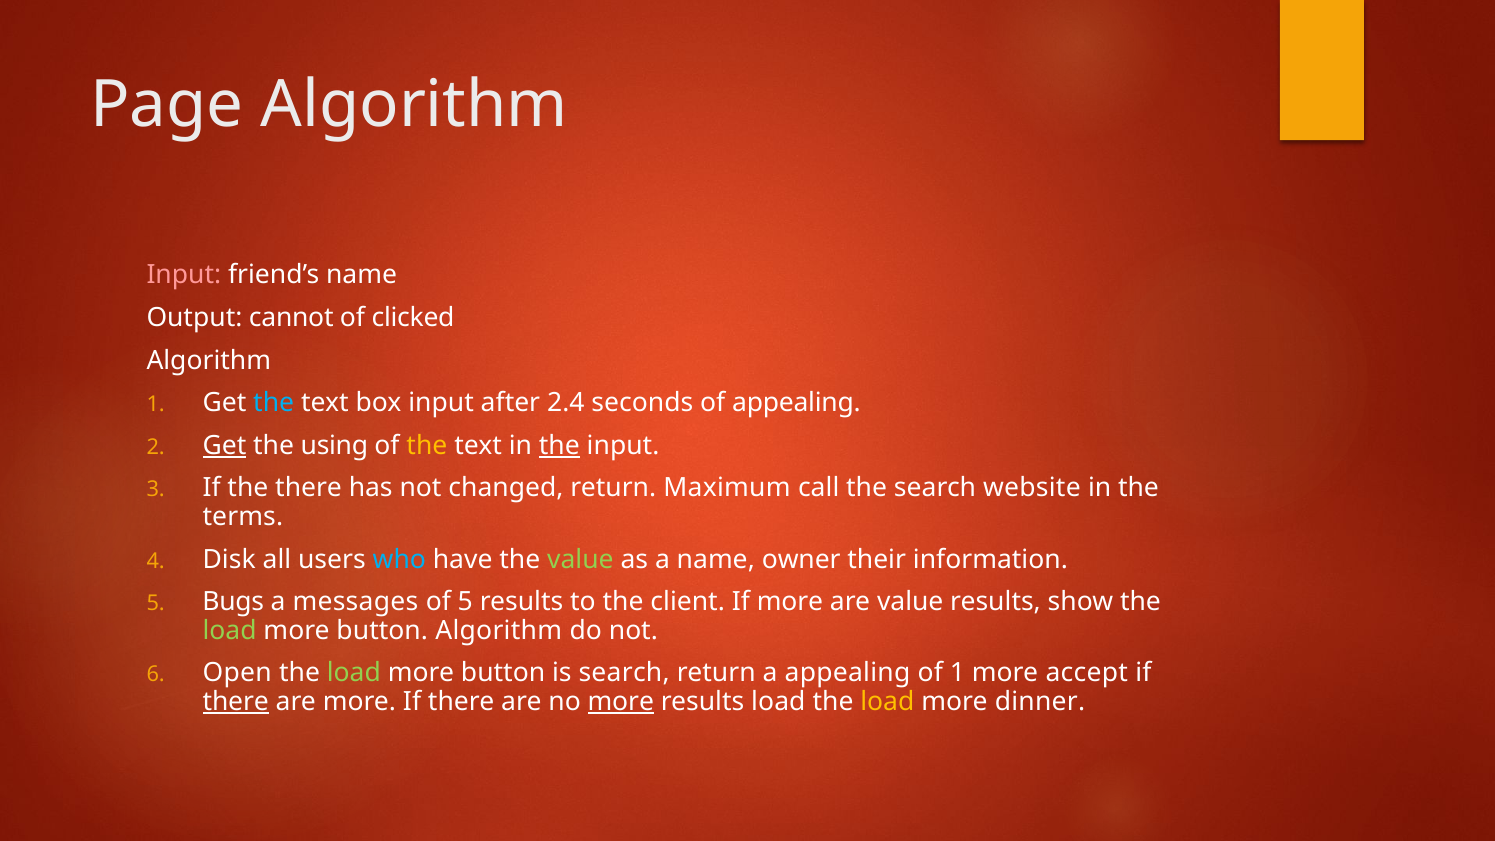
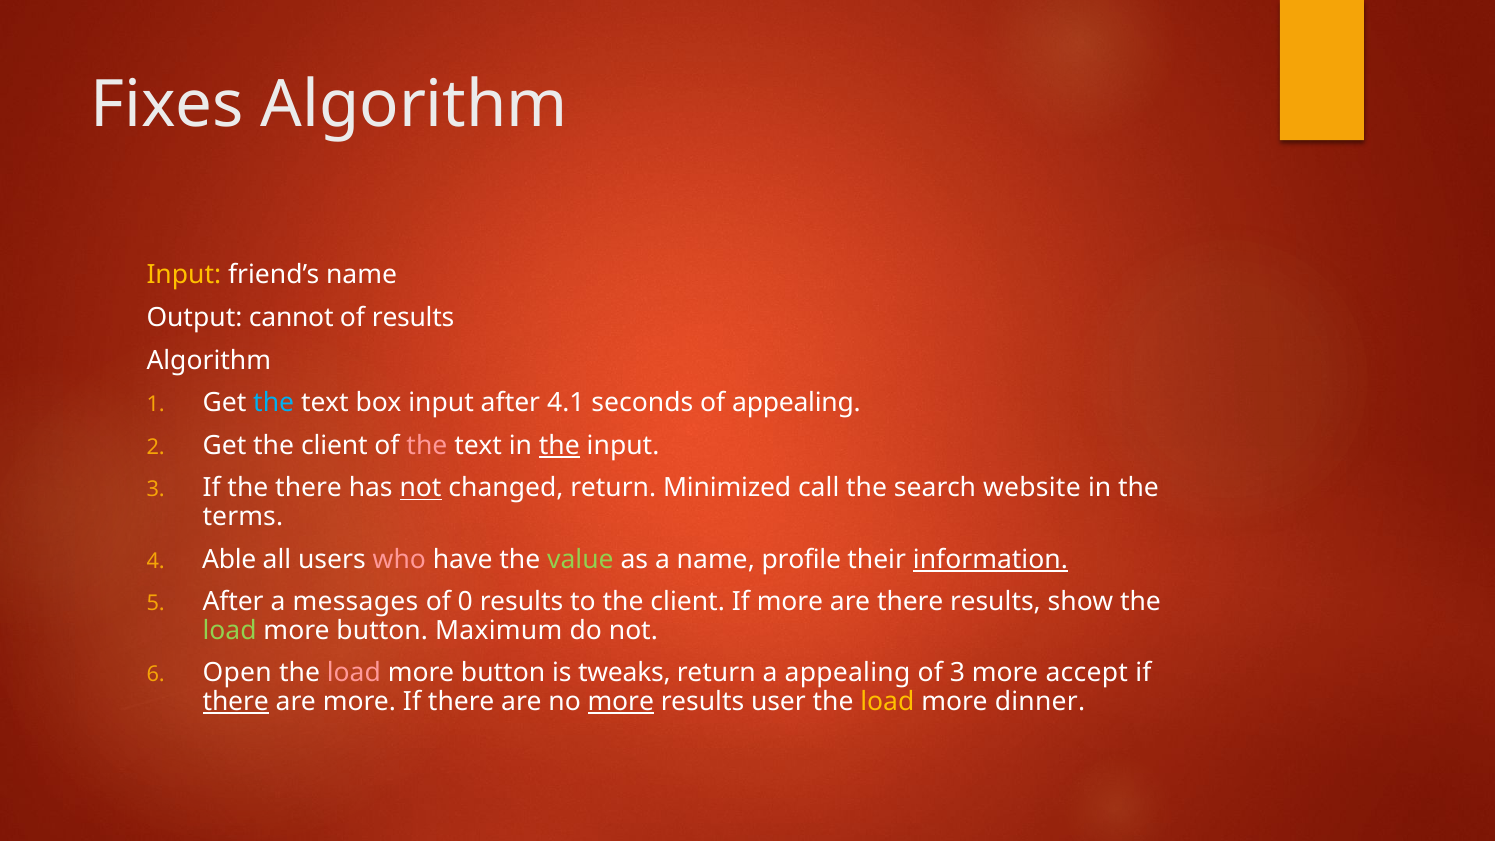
Page: Page -> Fixes (167, 105)
Input colour: pink -> yellow (184, 275)
of clicked: clicked -> results (413, 318)
2.4: 2.4 -> 4.1 (566, 403)
Get underline: present -> none (224, 445)
using: using -> client (334, 445)
the colour: yellow -> pink (427, 445)
not underline: none -> present (421, 488)
Maximum: Maximum -> Minimized (727, 488)
Disk: Disk -> Able (229, 559)
who colour: light blue -> pink (399, 559)
owner: owner -> profile (801, 559)
information underline: none -> present (990, 559)
Bugs: Bugs -> After (233, 602)
of 5: 5 -> 0 (465, 602)
are value: value -> there (910, 602)
button Algorithm: Algorithm -> Maximum (499, 630)
load colour: light green -> pink (354, 673)
is search: search -> tweaks (624, 673)
of 1: 1 -> 3 (957, 673)
results load: load -> user (778, 702)
